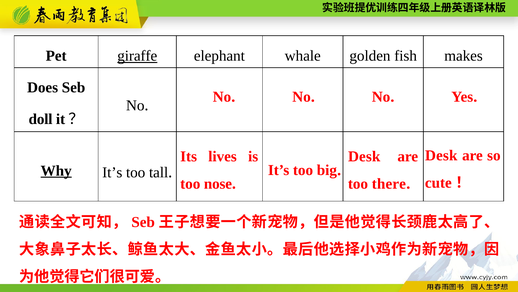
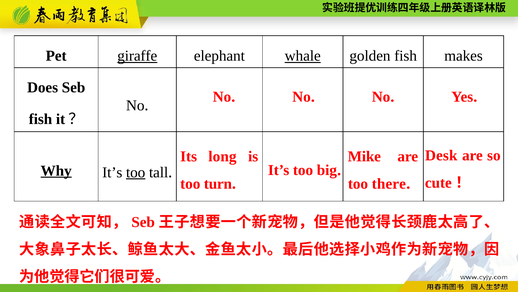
whale underline: none -> present (303, 56)
doll: doll -> fish (40, 119)
lives: lives -> long (222, 156)
Desk: Desk -> Mike (364, 156)
too underline: none -> present (136, 172)
nose: nose -> turn (218, 183)
